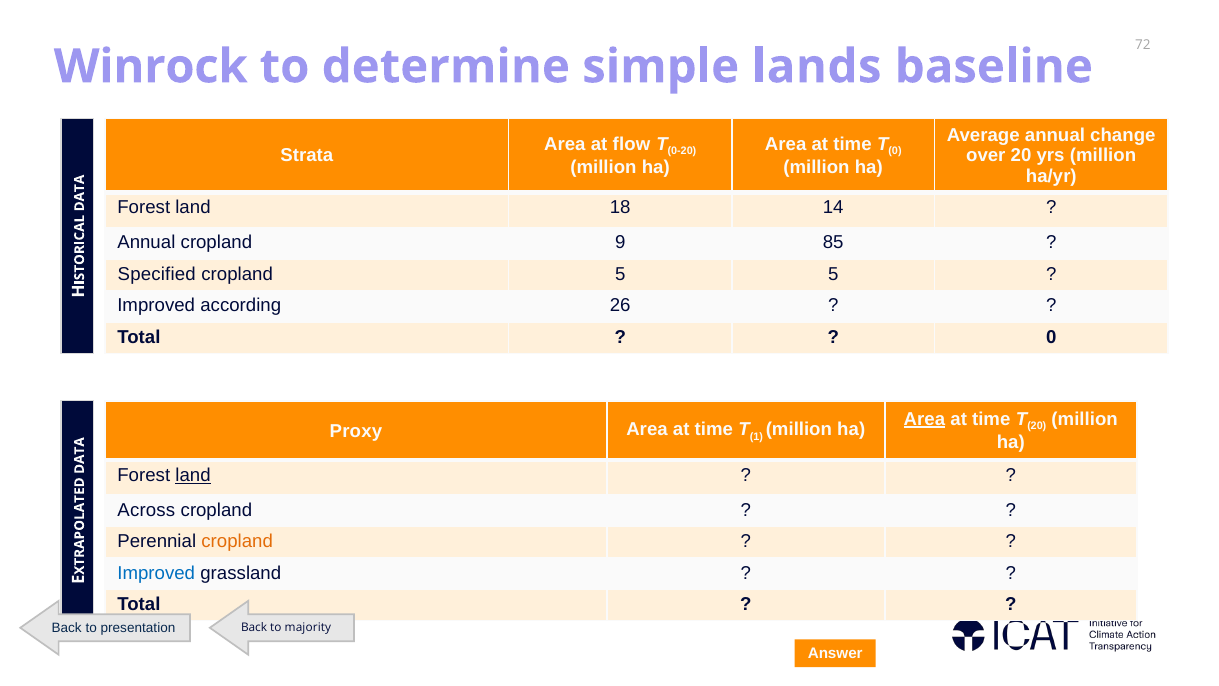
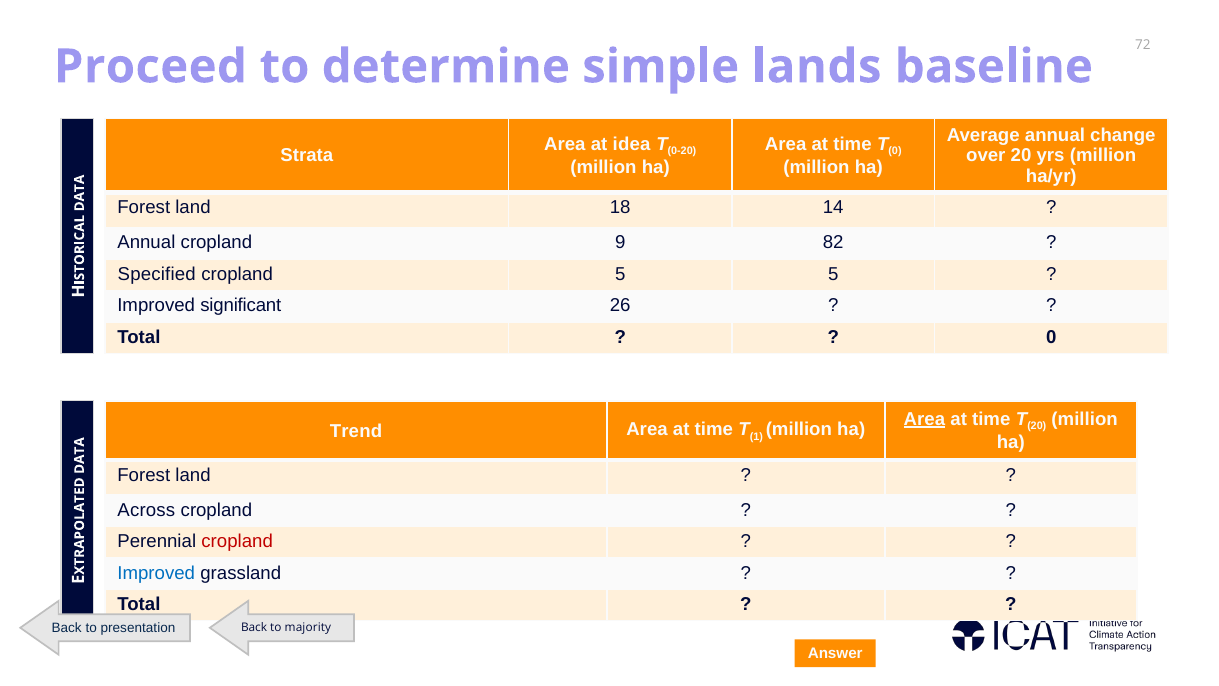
Winrock: Winrock -> Proceed (150, 67)
flow: flow -> idea (632, 144)
85: 85 -> 82 (833, 243)
according: according -> significant (241, 306)
Proxy: Proxy -> Trend (356, 431)
land underline: present -> none (193, 475)
cropland colour: orange -> red (237, 541)
